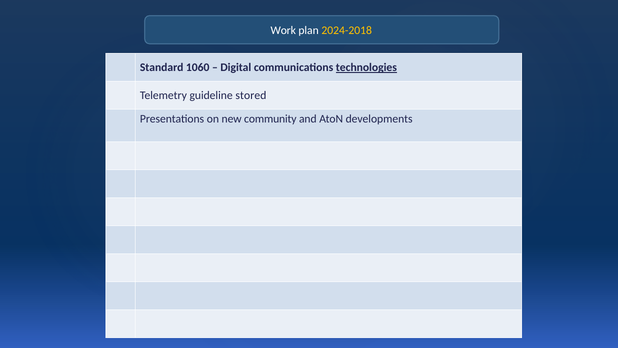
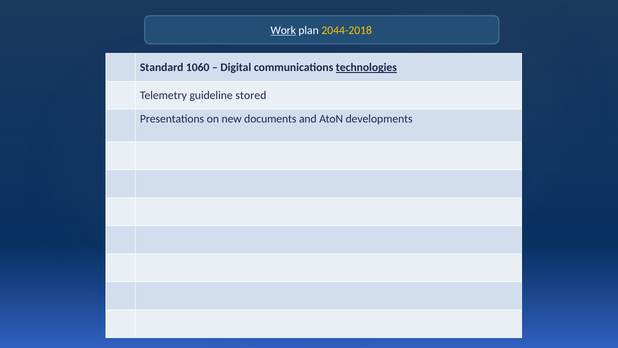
Work underline: none -> present (283, 30)
2024-2018: 2024-2018 -> 2044-2018 (347, 30)
community: community -> documents (270, 119)
